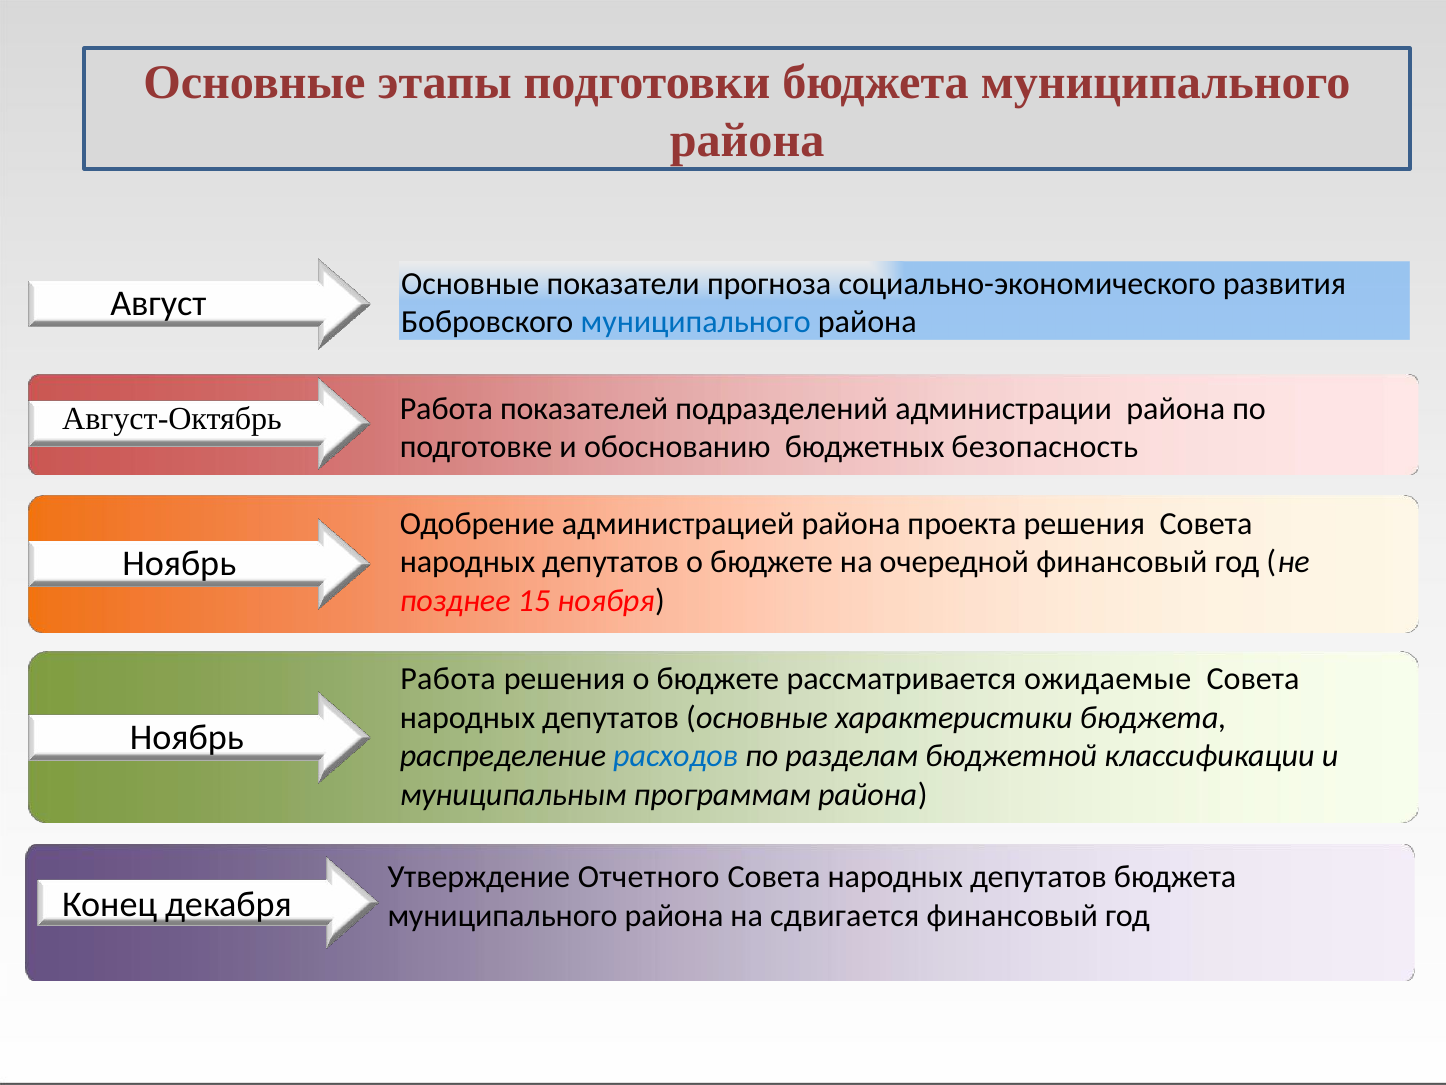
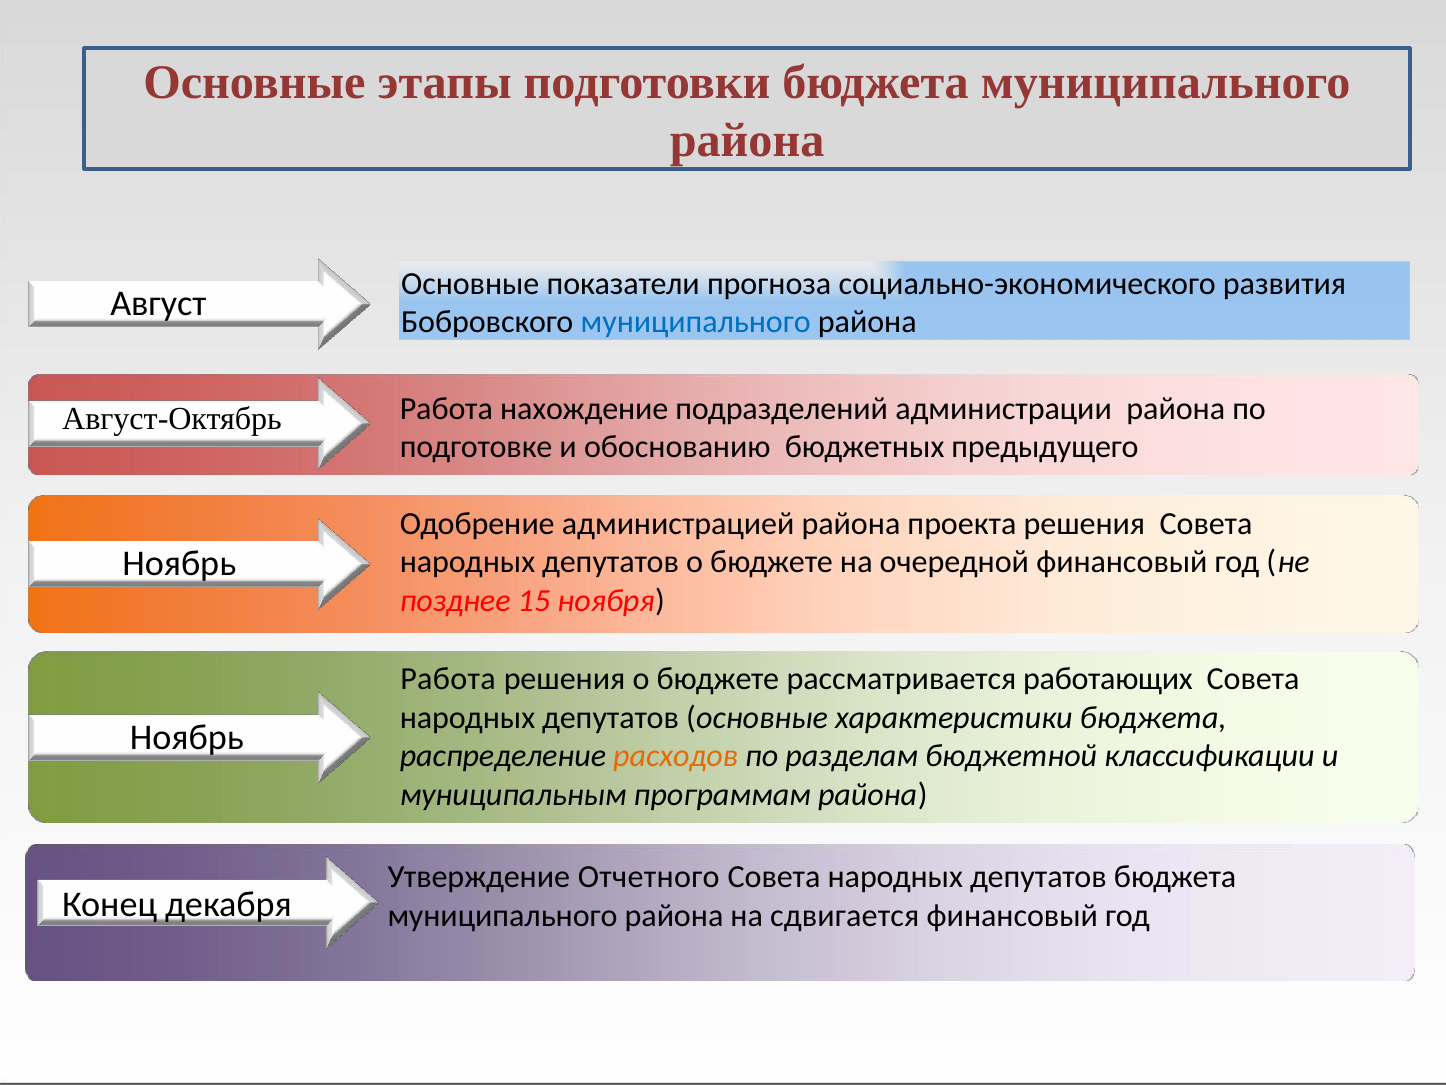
показателей: показателей -> нахождение (584, 408)
безопасность: безопасность -> предыдущего (1045, 447)
ожидаемые: ожидаемые -> работающих (1108, 679)
расходов colour: blue -> orange (676, 756)
